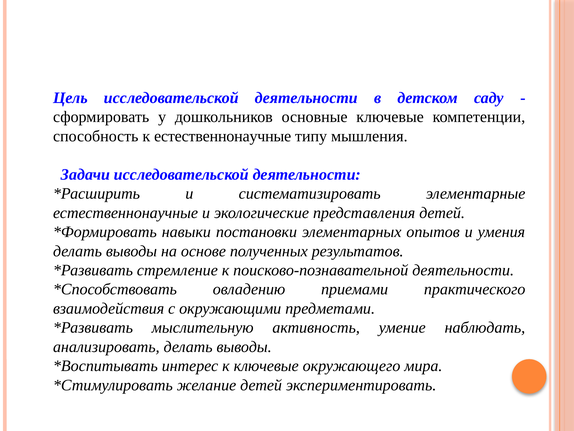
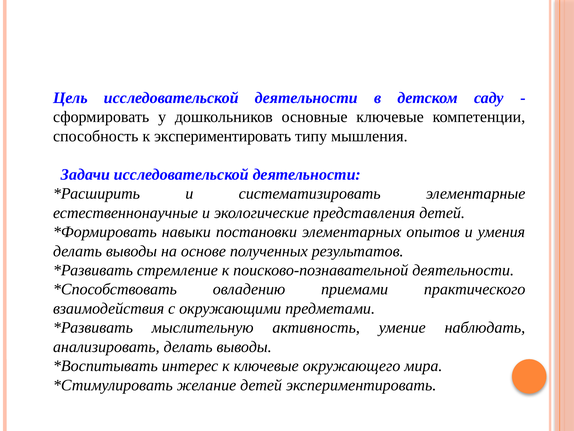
к естественнонаучные: естественнонаучные -> экспериментировать (223, 136)
